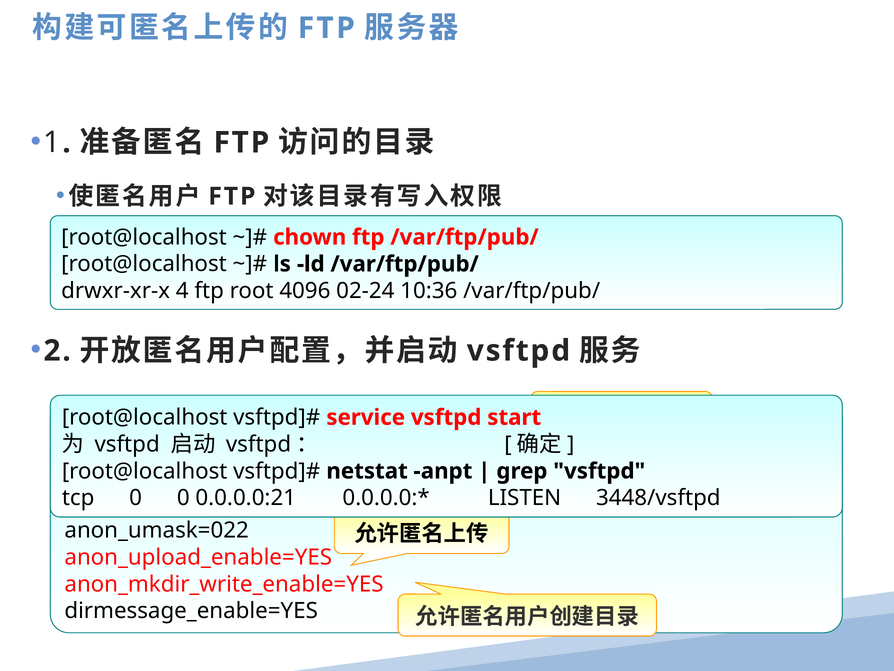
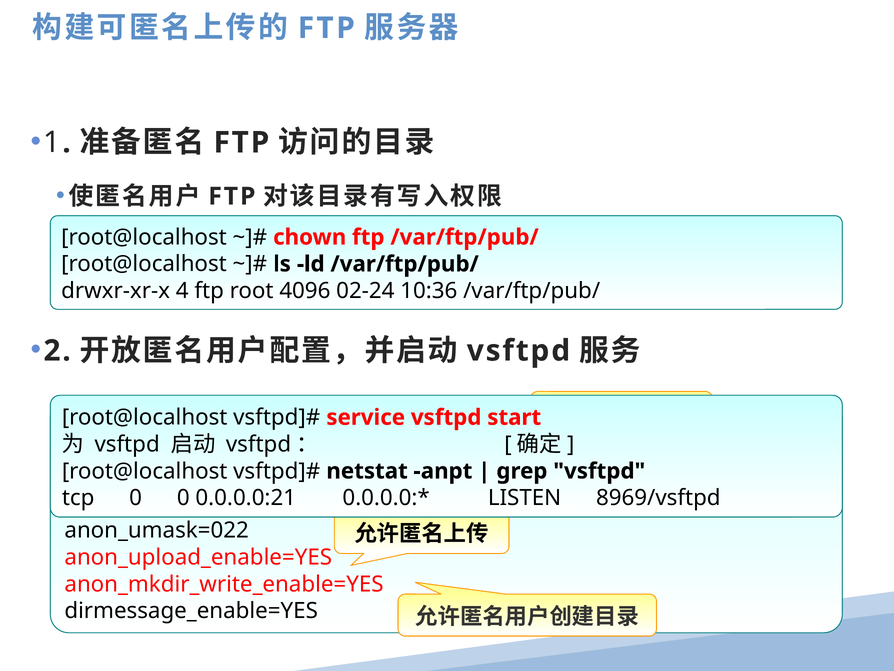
3448/vsftpd: 3448/vsftpd -> 8969/vsftpd (658, 498)
